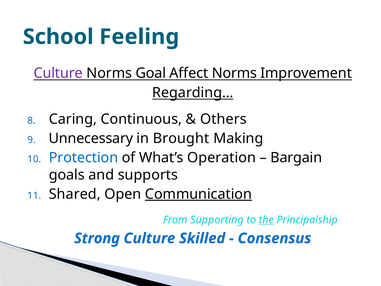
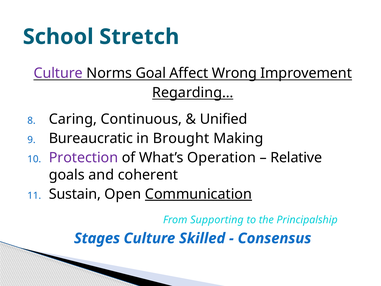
Feeling: Feeling -> Stretch (139, 37)
Affect Norms: Norms -> Wrong (234, 73)
Others: Others -> Unified (224, 119)
Unnecessary: Unnecessary -> Bureaucratic (91, 138)
Protection colour: blue -> purple (83, 158)
Bargain: Bargain -> Relative (296, 158)
supports: supports -> coherent (148, 175)
Shared: Shared -> Sustain (75, 194)
the underline: present -> none (266, 220)
Strong: Strong -> Stages (97, 238)
